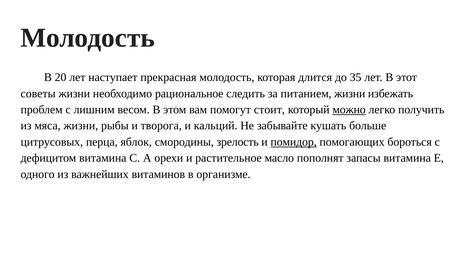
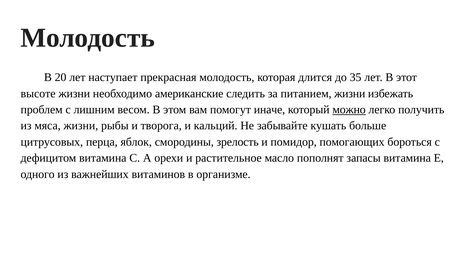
советы: советы -> высоте (38, 94)
рациональное: рациональное -> американские (189, 94)
стоит: стоит -> иначе (269, 110)
помидор underline: present -> none (294, 142)
